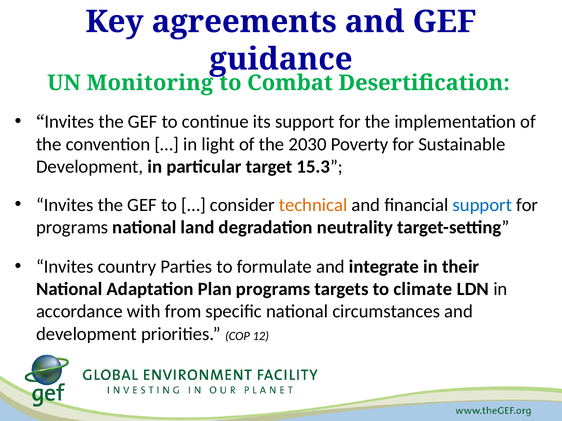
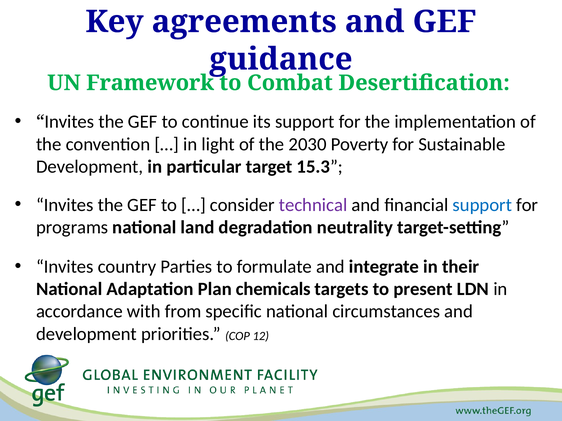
Monitoring: Monitoring -> Framework (150, 83)
technical colour: orange -> purple (313, 205)
Plan programs: programs -> chemicals (273, 289)
climate: climate -> present (423, 289)
